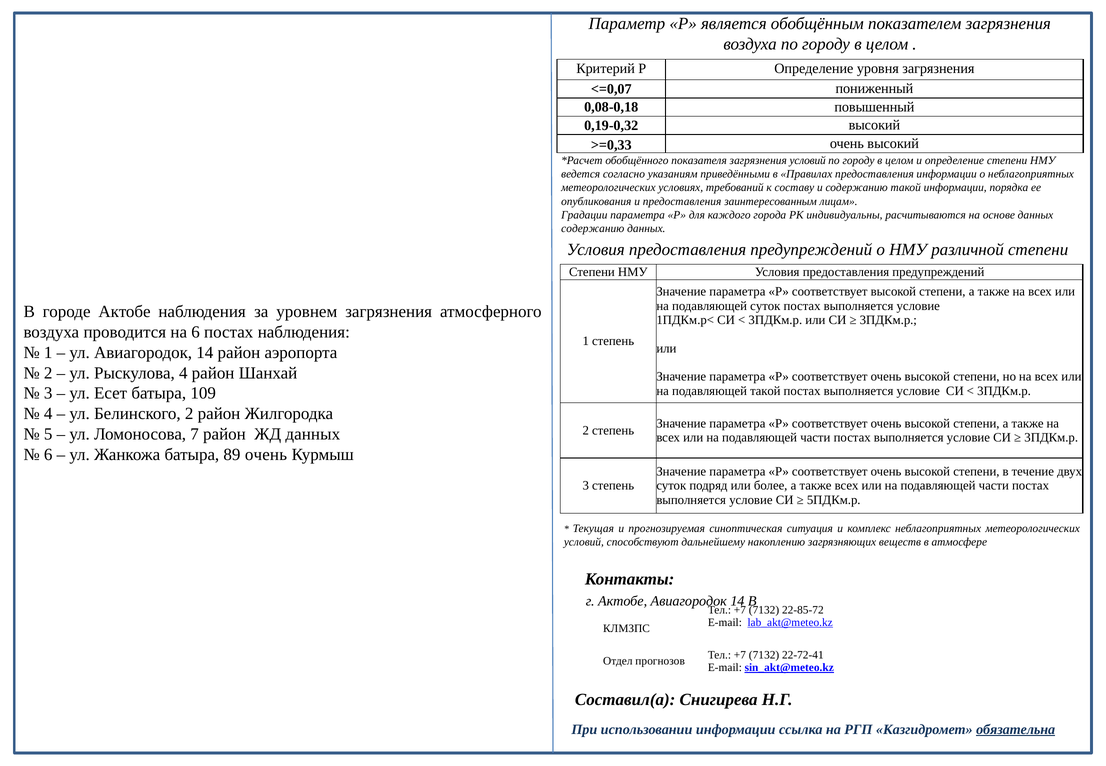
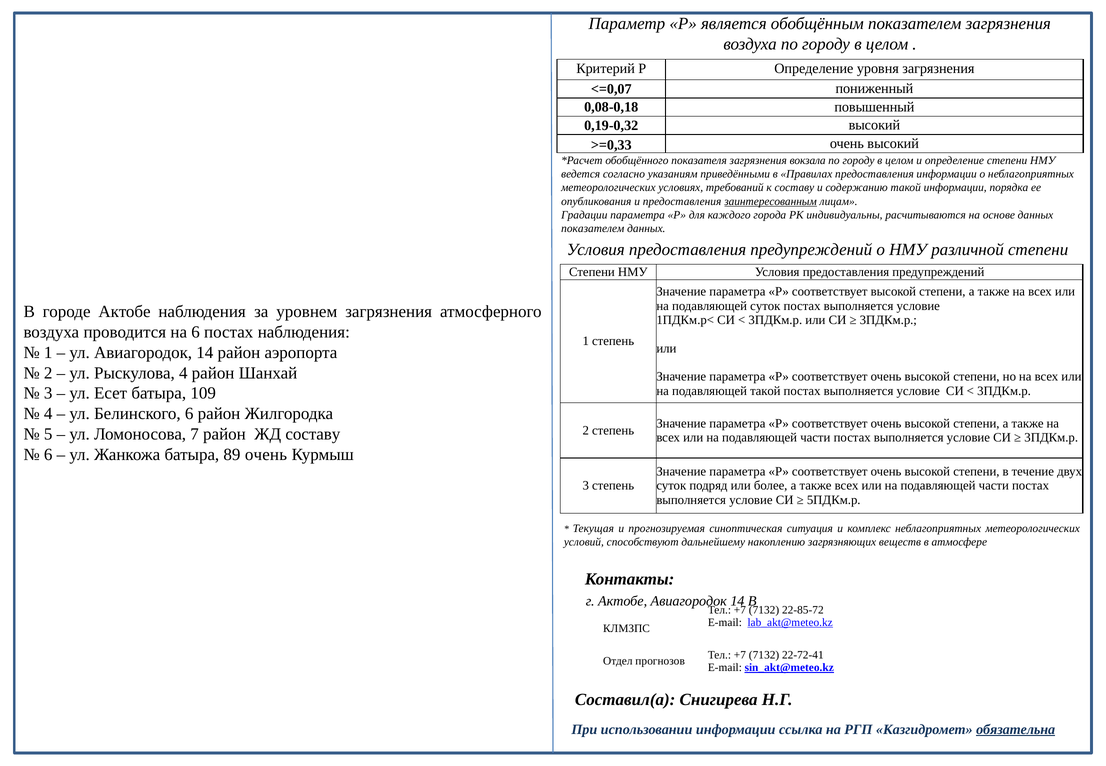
загрязнения условий: условий -> вокзала (808, 160)
заинтересованным underline: none -> present (771, 201)
содержанию: содержанию -> показателем (593, 228)
Белинского 2: 2 -> 6 (189, 414)
ЖД данных: данных -> составу (313, 434)
